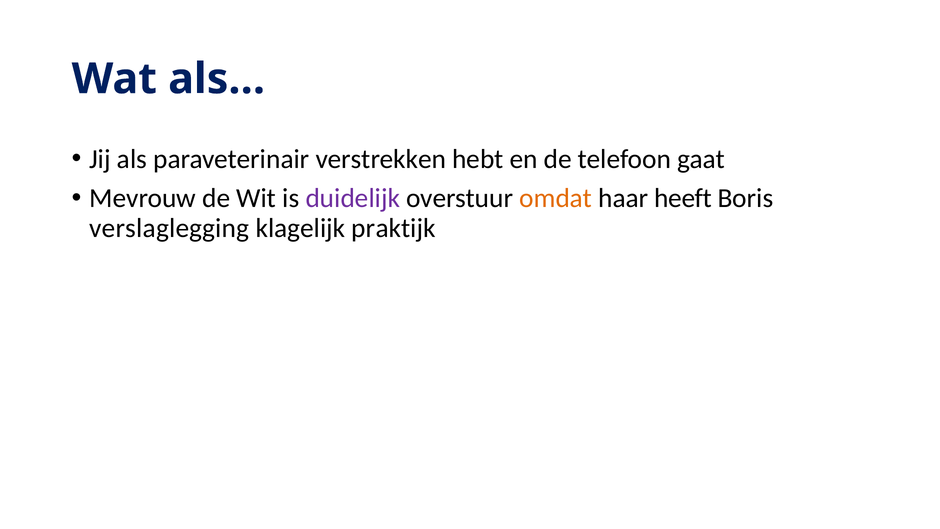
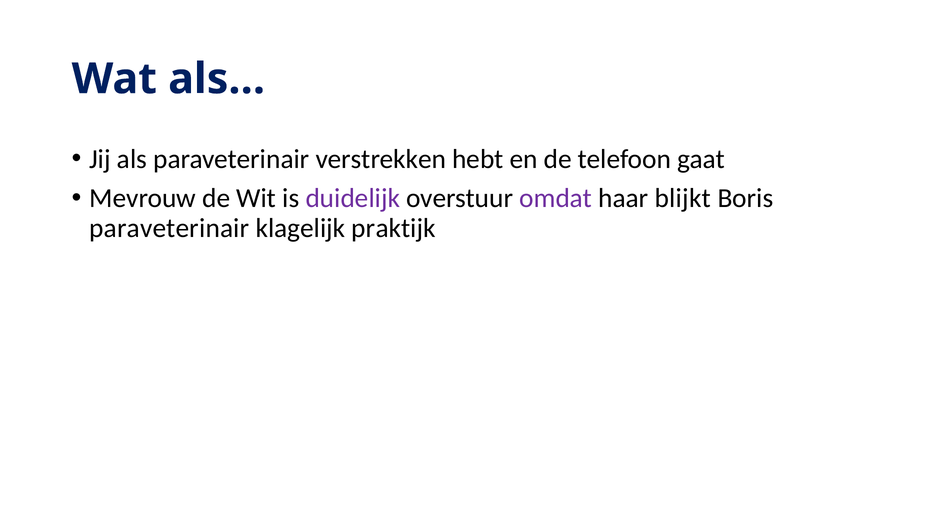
omdat colour: orange -> purple (556, 198)
heeft: heeft -> blijkt (683, 198)
verslaglegging: verslaglegging -> paraveterinair (169, 228)
